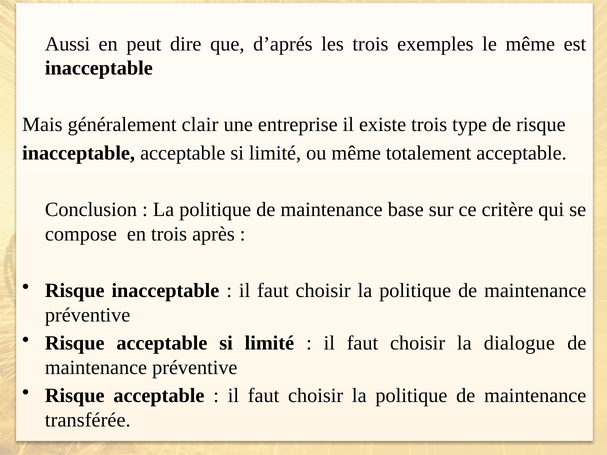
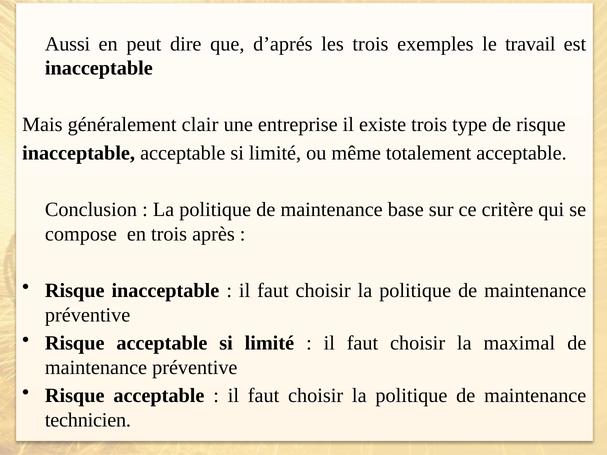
le même: même -> travail (530, 44)
dialogue: dialogue -> maximal (519, 343)
transférée: transférée -> technicien (88, 420)
